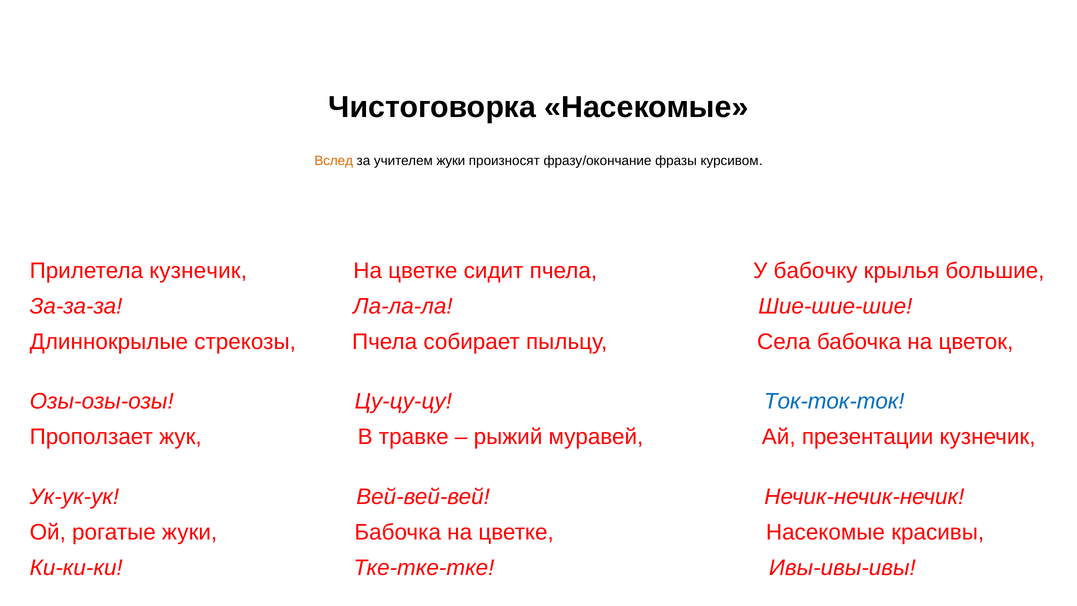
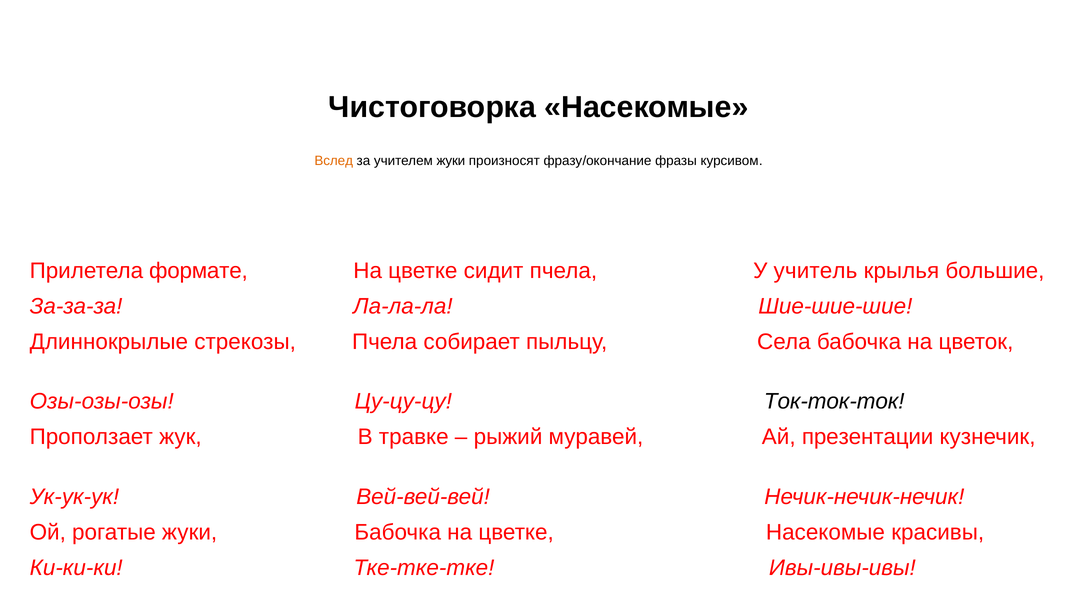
Прилетела кузнечик: кузнечик -> формате (198, 271)
бабочку: бабочку -> учитель (815, 271)
Ток-ток-ток colour: blue -> black (834, 401)
